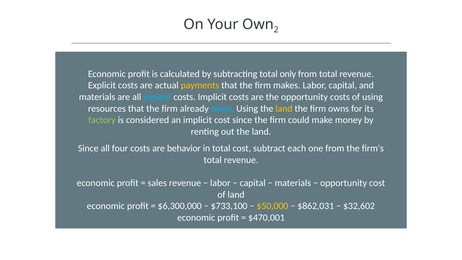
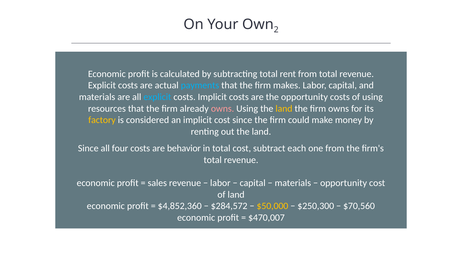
only: only -> rent (288, 74)
payments colour: yellow -> light blue (200, 85)
owns colour: light blue -> pink (223, 109)
factory colour: light green -> yellow (102, 120)
$6,300,000: $6,300,000 -> $4,852,360 (180, 206)
$733,100: $733,100 -> $284,572 (229, 206)
$862,031: $862,031 -> $250,300 (316, 206)
$32,602: $32,602 -> $70,560 (359, 206)
$470,001: $470,001 -> $470,007 (266, 218)
